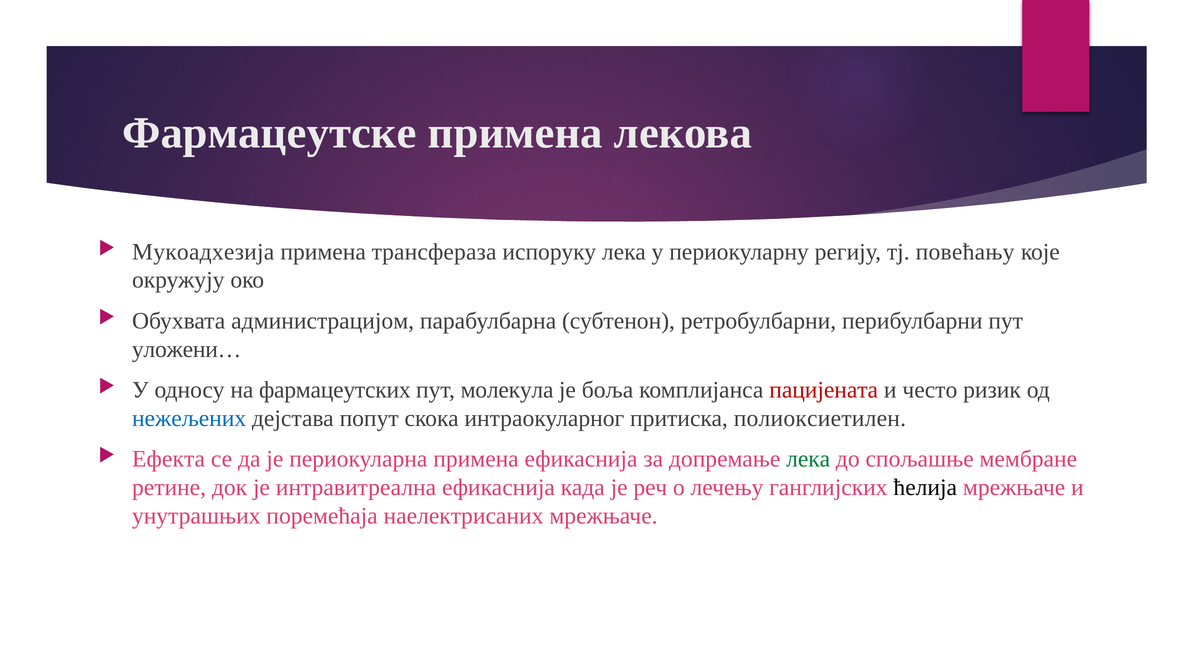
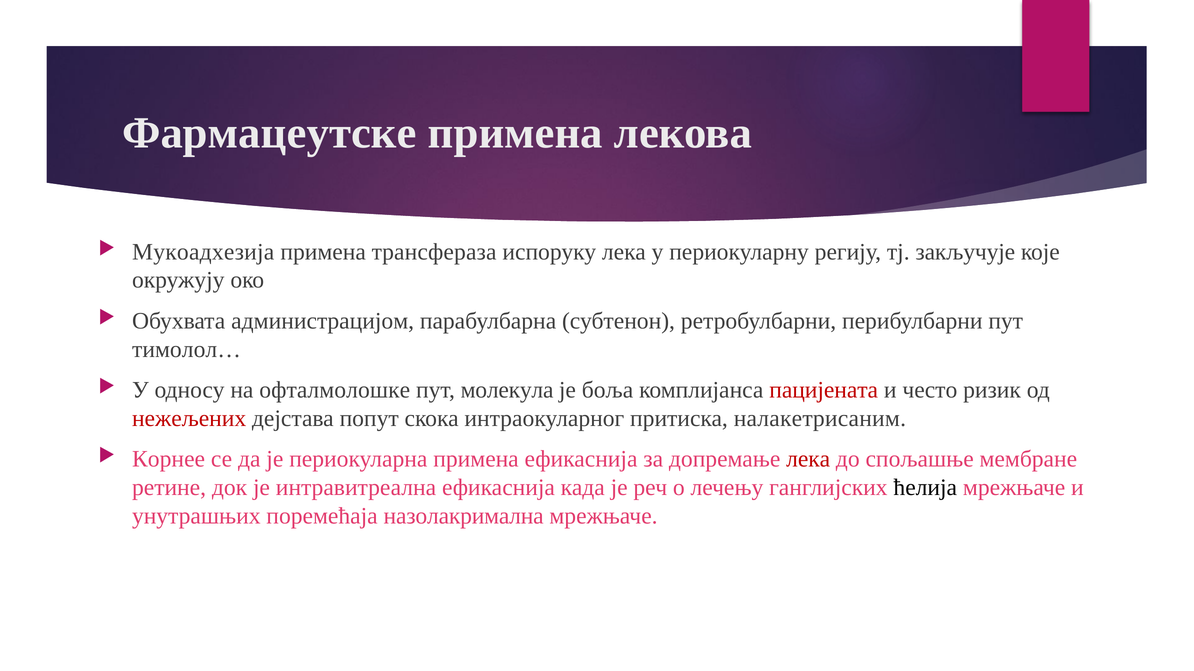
повећању: повећању -> закључује (965, 252)
уложени…: уложени… -> тимолол… (186, 350)
фармацеутских: фармацеутских -> офталмолошке (335, 390)
нежељених colour: blue -> red (189, 419)
полиоксиетилен: полиоксиетилен -> налакетрисаним (820, 419)
Ефекта: Ефекта -> Корнее (169, 460)
лека colour: green -> red (808, 460)
наелектрисаних: наелектрисаних -> назолакримална (464, 516)
